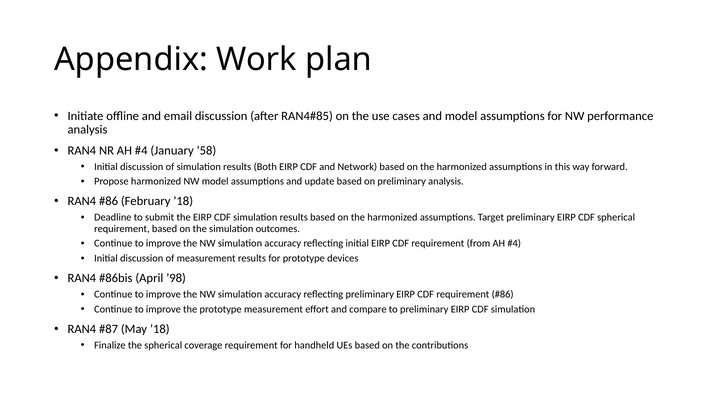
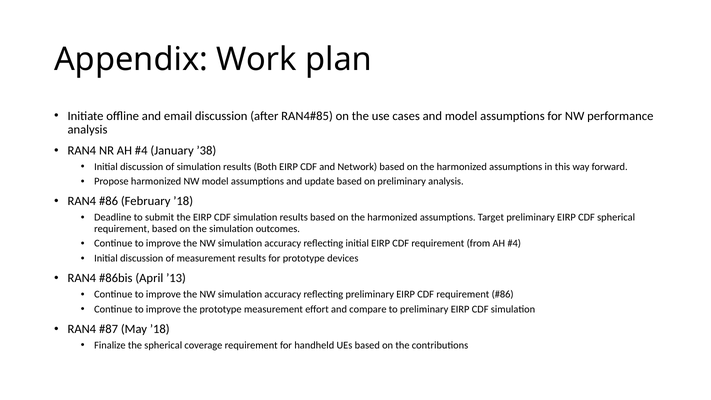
’58: ’58 -> ’38 (206, 150)
’98: ’98 -> ’13 (176, 278)
